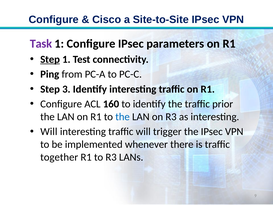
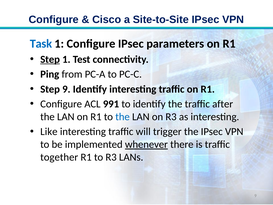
Task colour: purple -> blue (41, 44)
Step 3: 3 -> 9 (66, 89)
160: 160 -> 991 (111, 104)
prior: prior -> after (223, 104)
Will: Will -> Like (49, 132)
whenever underline: none -> present (146, 144)
